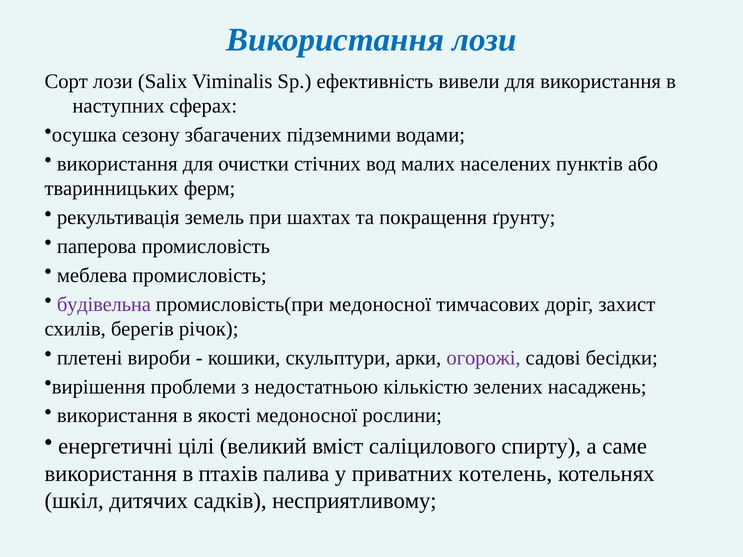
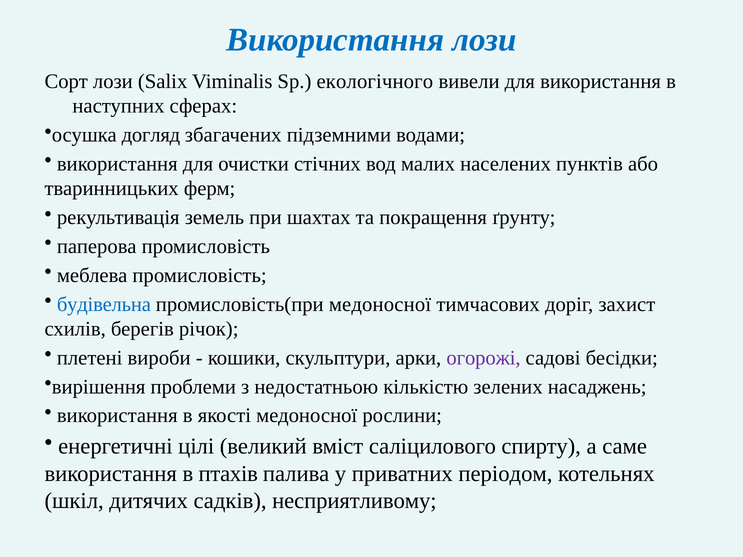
ефективність: ефективність -> екологічного (375, 81)
сезону: сезону -> догляд (151, 135)
будівельна colour: purple -> blue (104, 304)
котелень: котелень -> періодом (505, 474)
